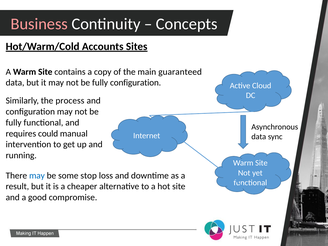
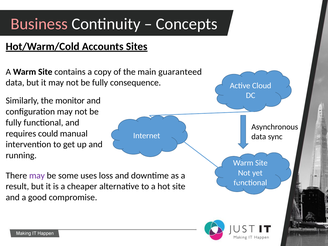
fully configuration: configuration -> consequence (136, 83)
process: process -> monitor (70, 101)
may colour: blue -> purple (37, 176)
stop: stop -> uses (89, 176)
